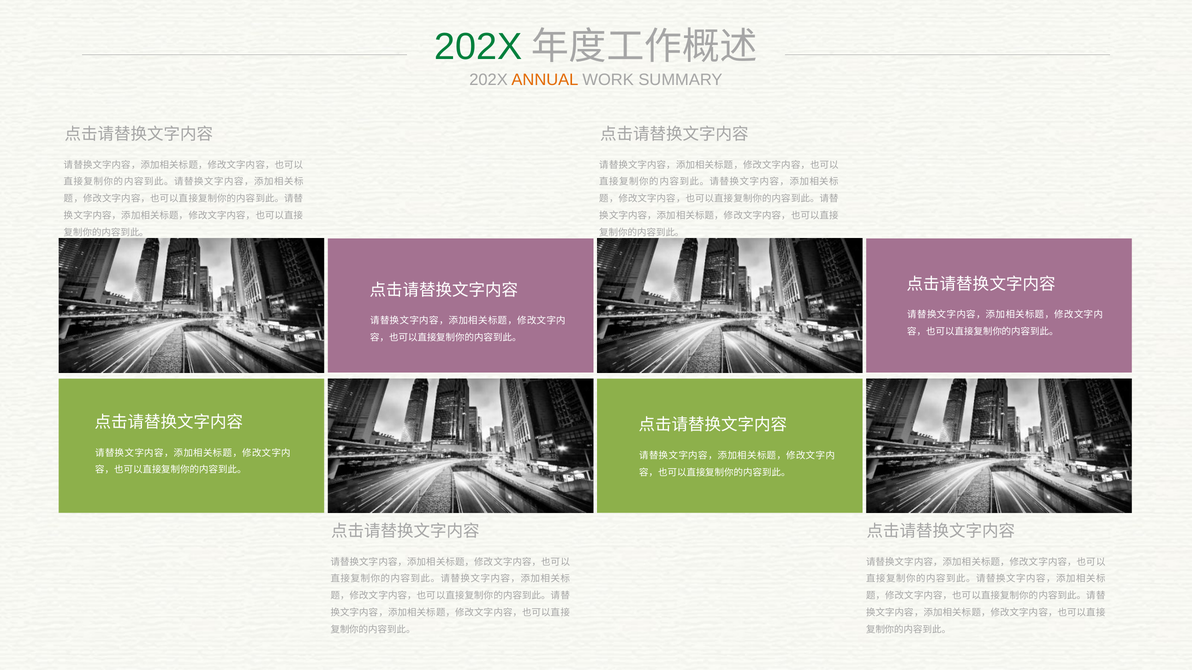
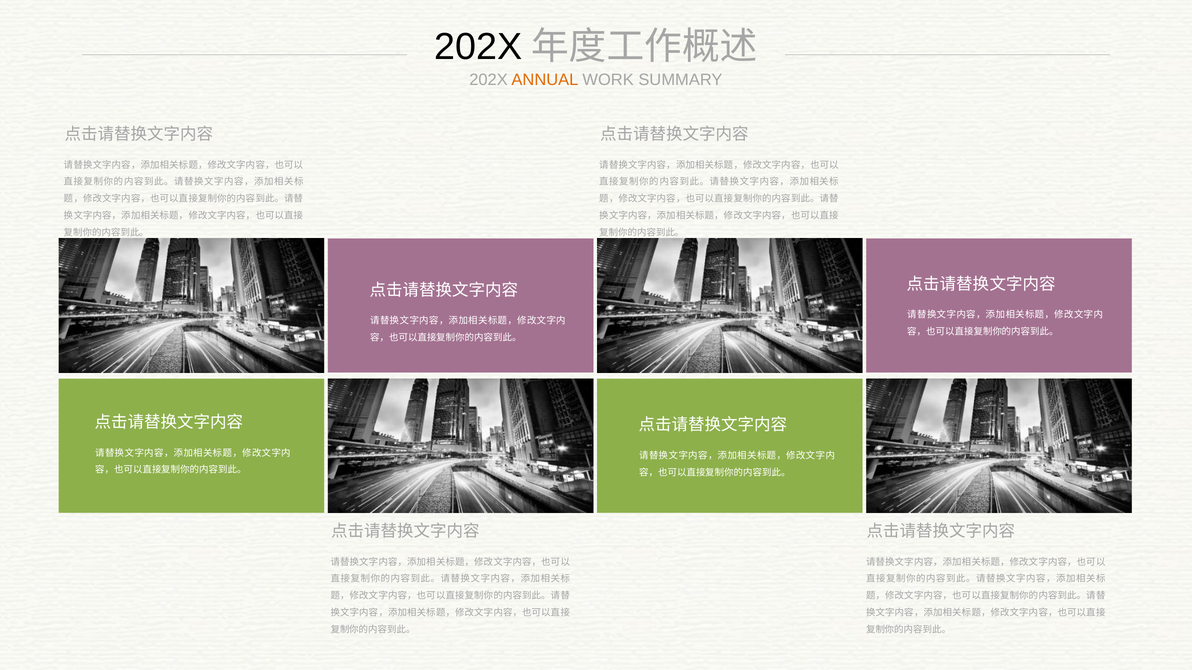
202X colour: green -> black (478, 47)
